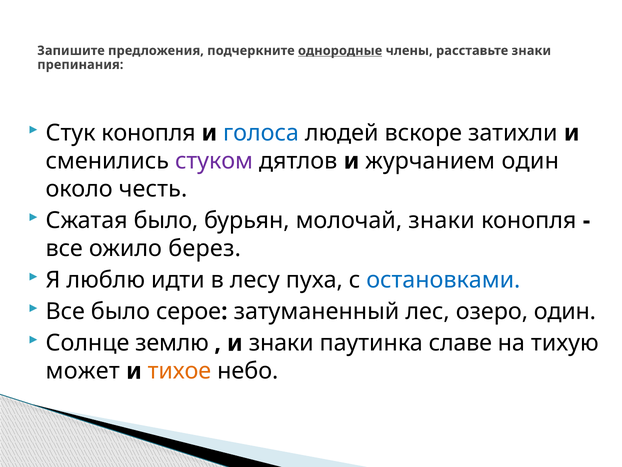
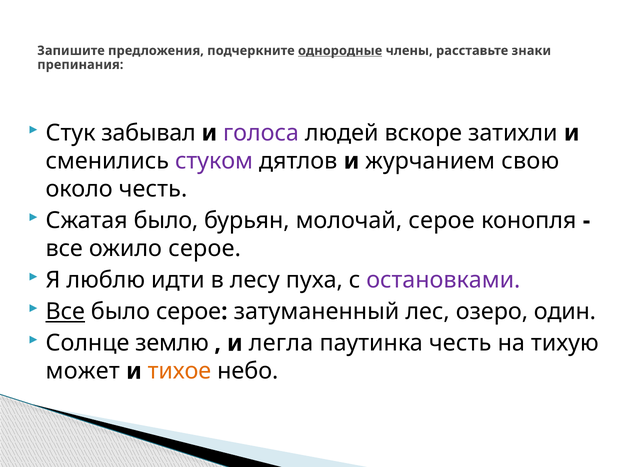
Стук конопля: конопля -> забывал (149, 133)
голоса colour: blue -> purple (261, 133)
журчанием один: один -> свою (530, 161)
молочай знаки: знаки -> серое (442, 220)
ожило берез: берез -> серое (205, 248)
остановками colour: blue -> purple (443, 280)
Все underline: none -> present (65, 311)
и знаки: знаки -> легла (281, 343)
паутинка славе: славе -> честь (460, 343)
